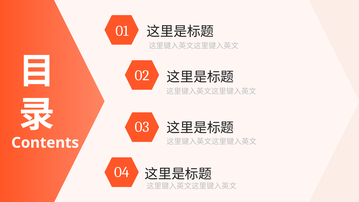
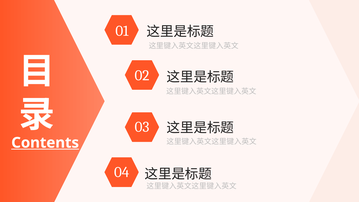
Contents underline: none -> present (45, 143)
